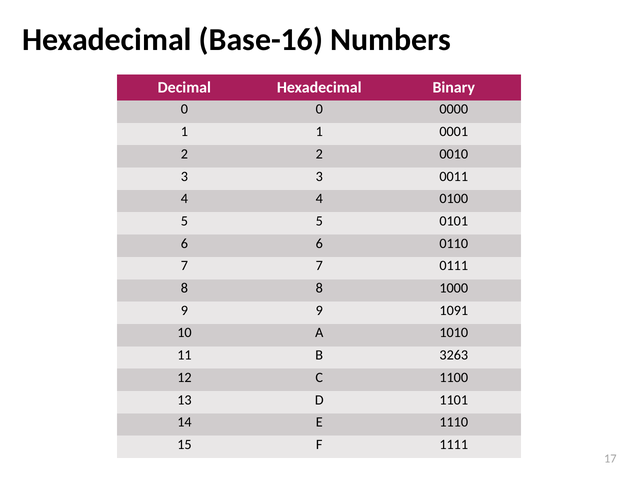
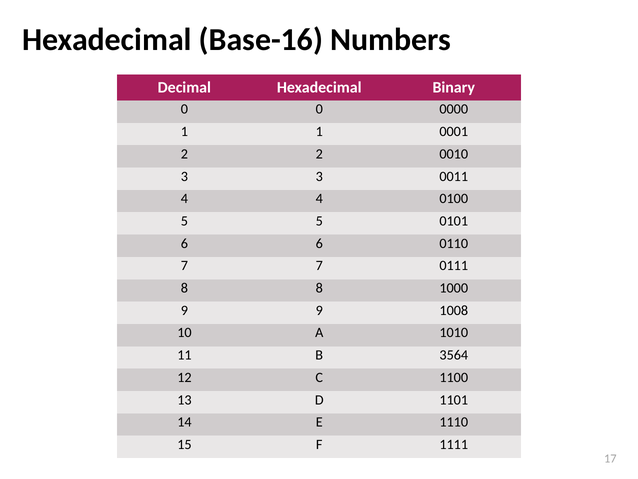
1091: 1091 -> 1008 (454, 310)
3263: 3263 -> 3564 (454, 355)
